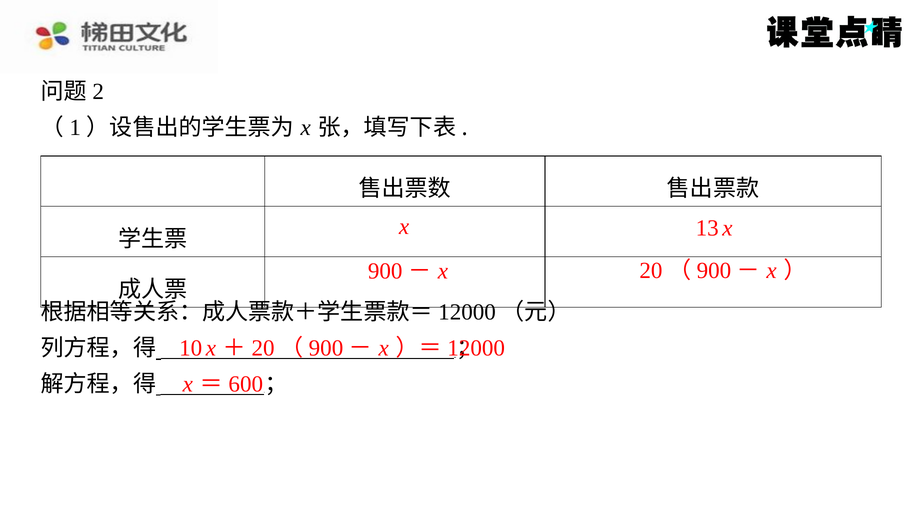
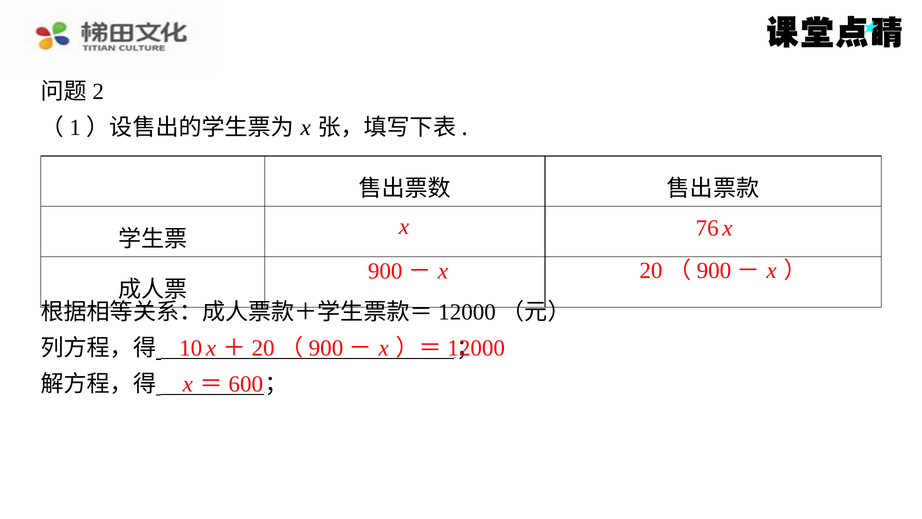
13: 13 -> 76 (707, 228)
